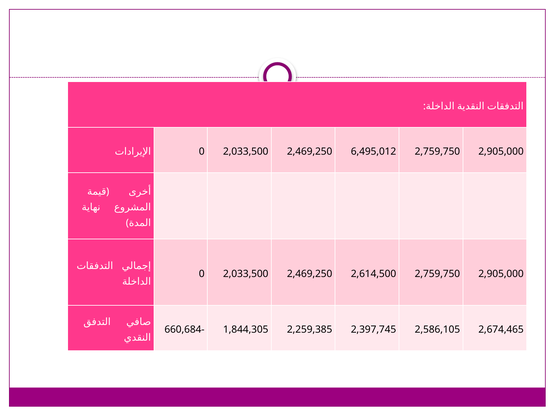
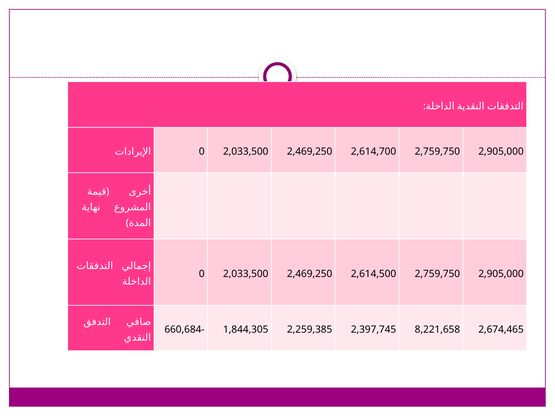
6,495,012: 6,495,012 -> 2,614,700 (374, 152)
2,586,105: 2,586,105 -> 8,221,658 (437, 330)
